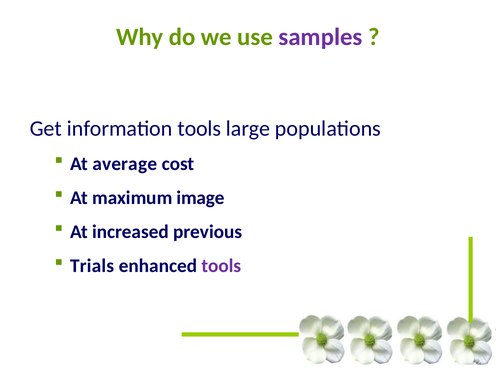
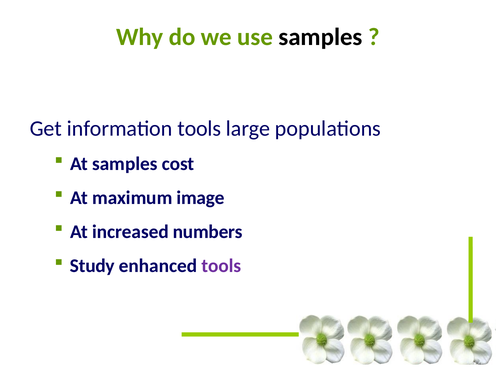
samples colour: purple -> black (320, 37)
At average: average -> samples (125, 164)
previous: previous -> numbers (208, 232)
Trials: Trials -> Study (92, 266)
